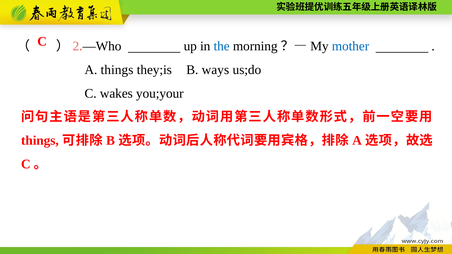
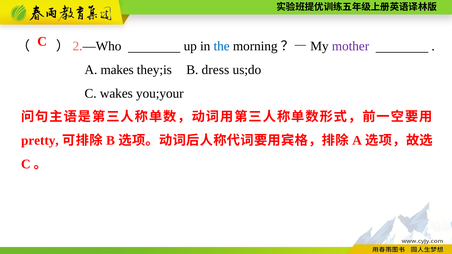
mother colour: blue -> purple (350, 46)
A things: things -> makes (117, 70)
ways: ways -> dress (215, 70)
things: things -> pretty (40, 141)
